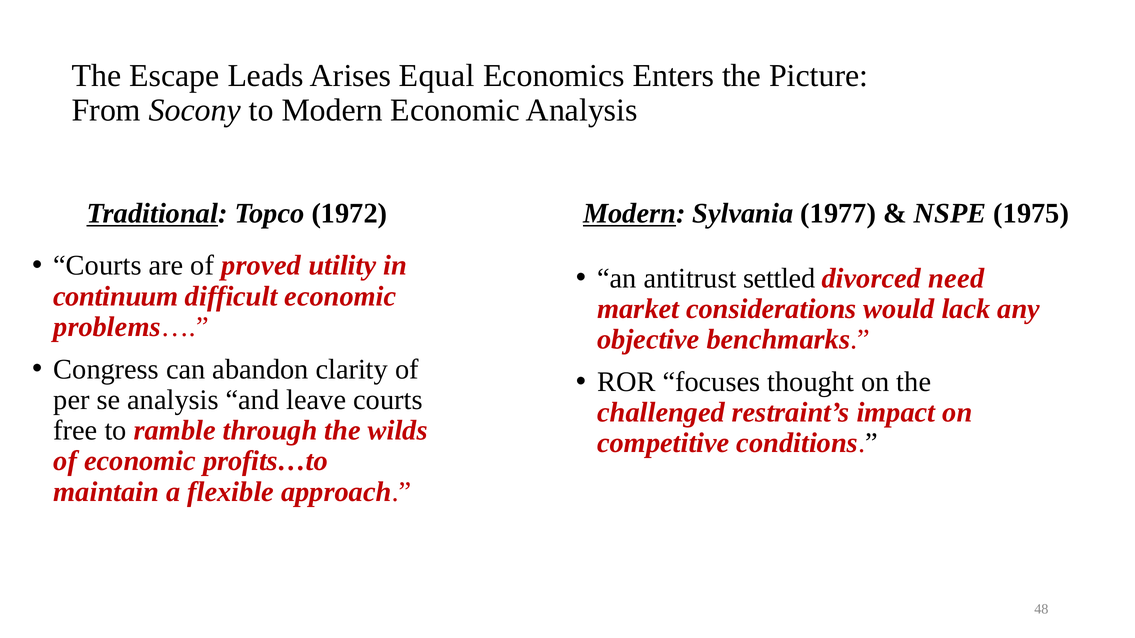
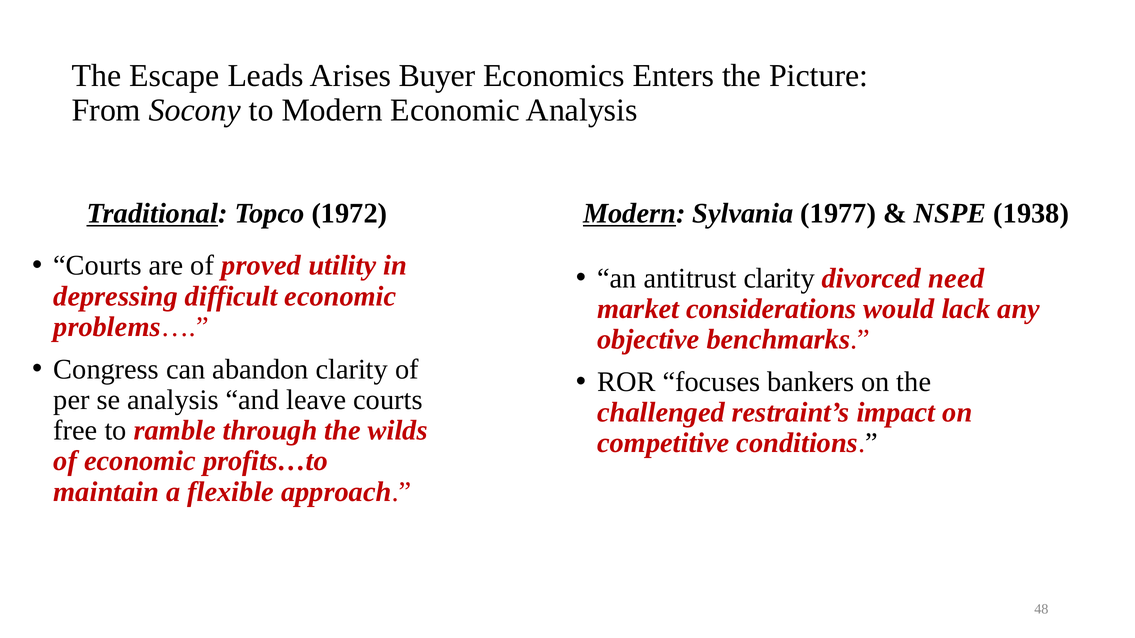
Equal: Equal -> Buyer (437, 76)
1975: 1975 -> 1938 (1031, 213)
antitrust settled: settled -> clarity (779, 278)
continuum: continuum -> depressing (116, 296)
thought: thought -> bankers (811, 382)
